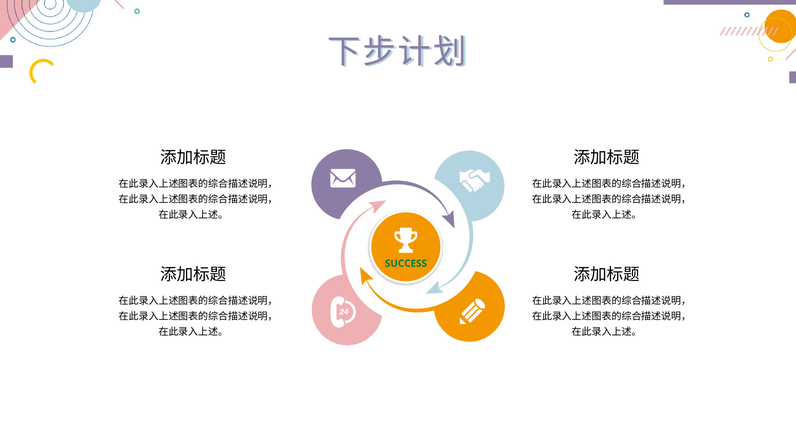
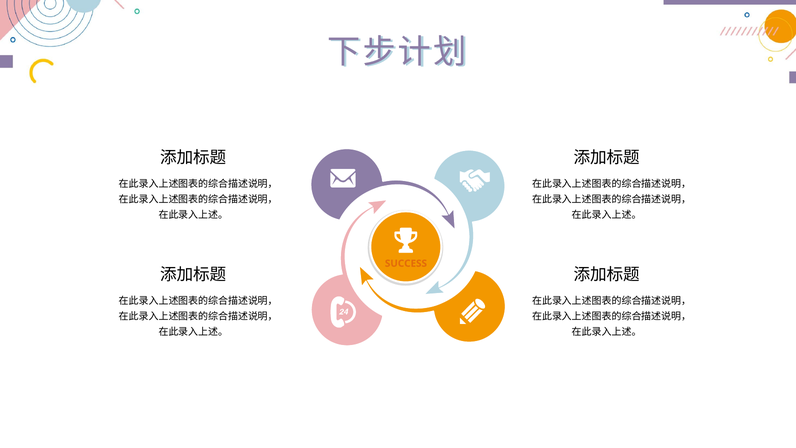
SUCCESS colour: green -> orange (406, 263)
